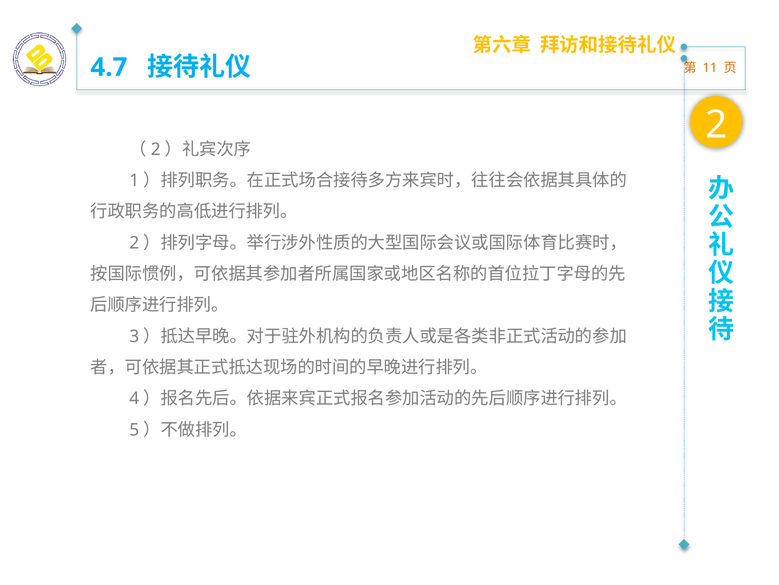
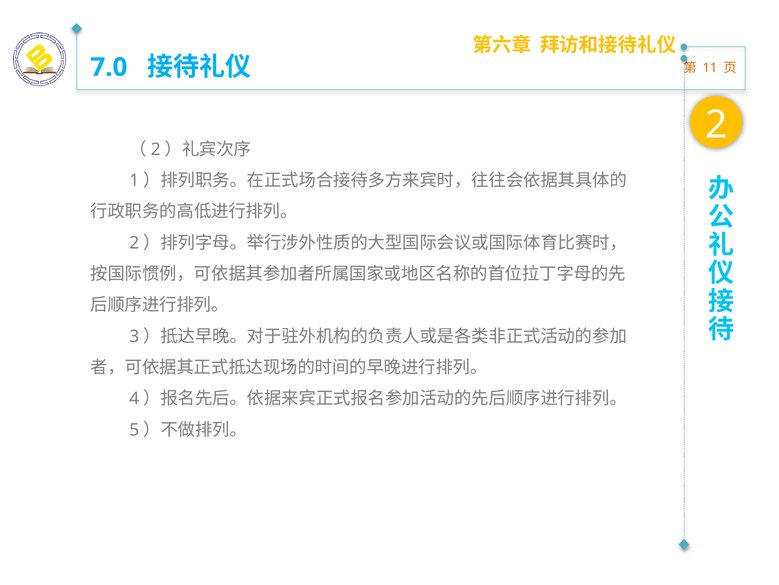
4.7: 4.7 -> 7.0 (109, 67)
